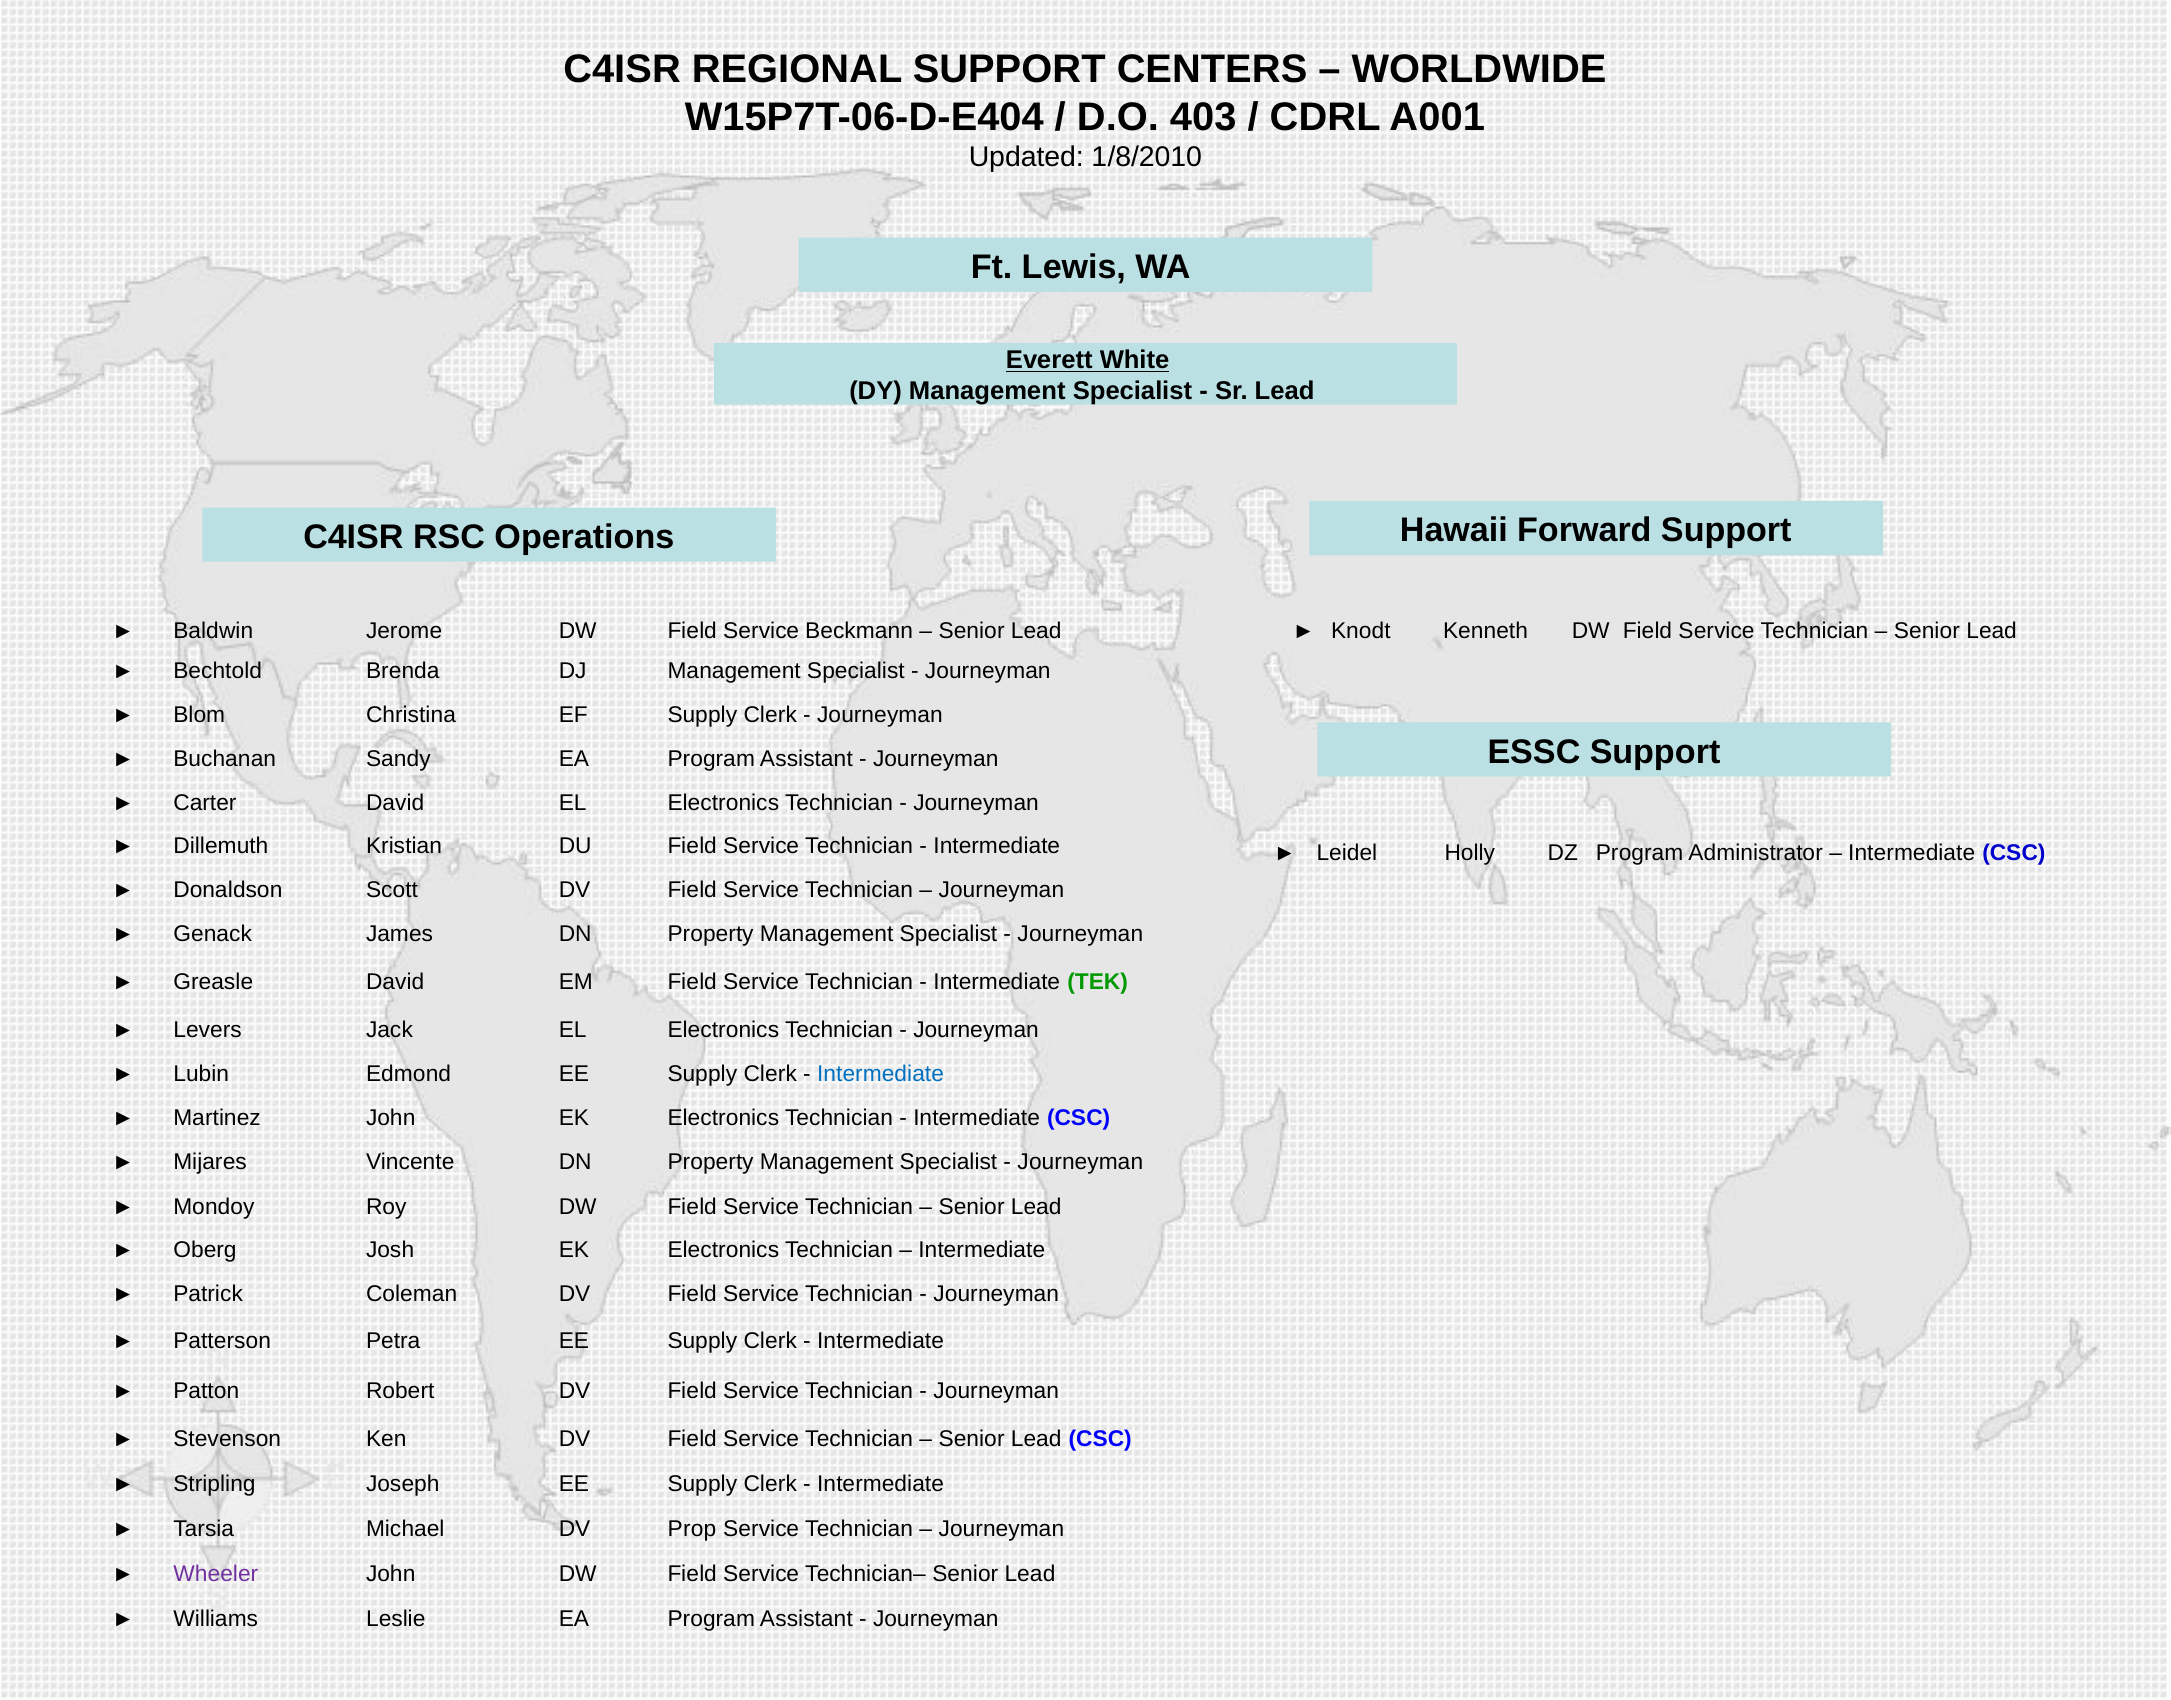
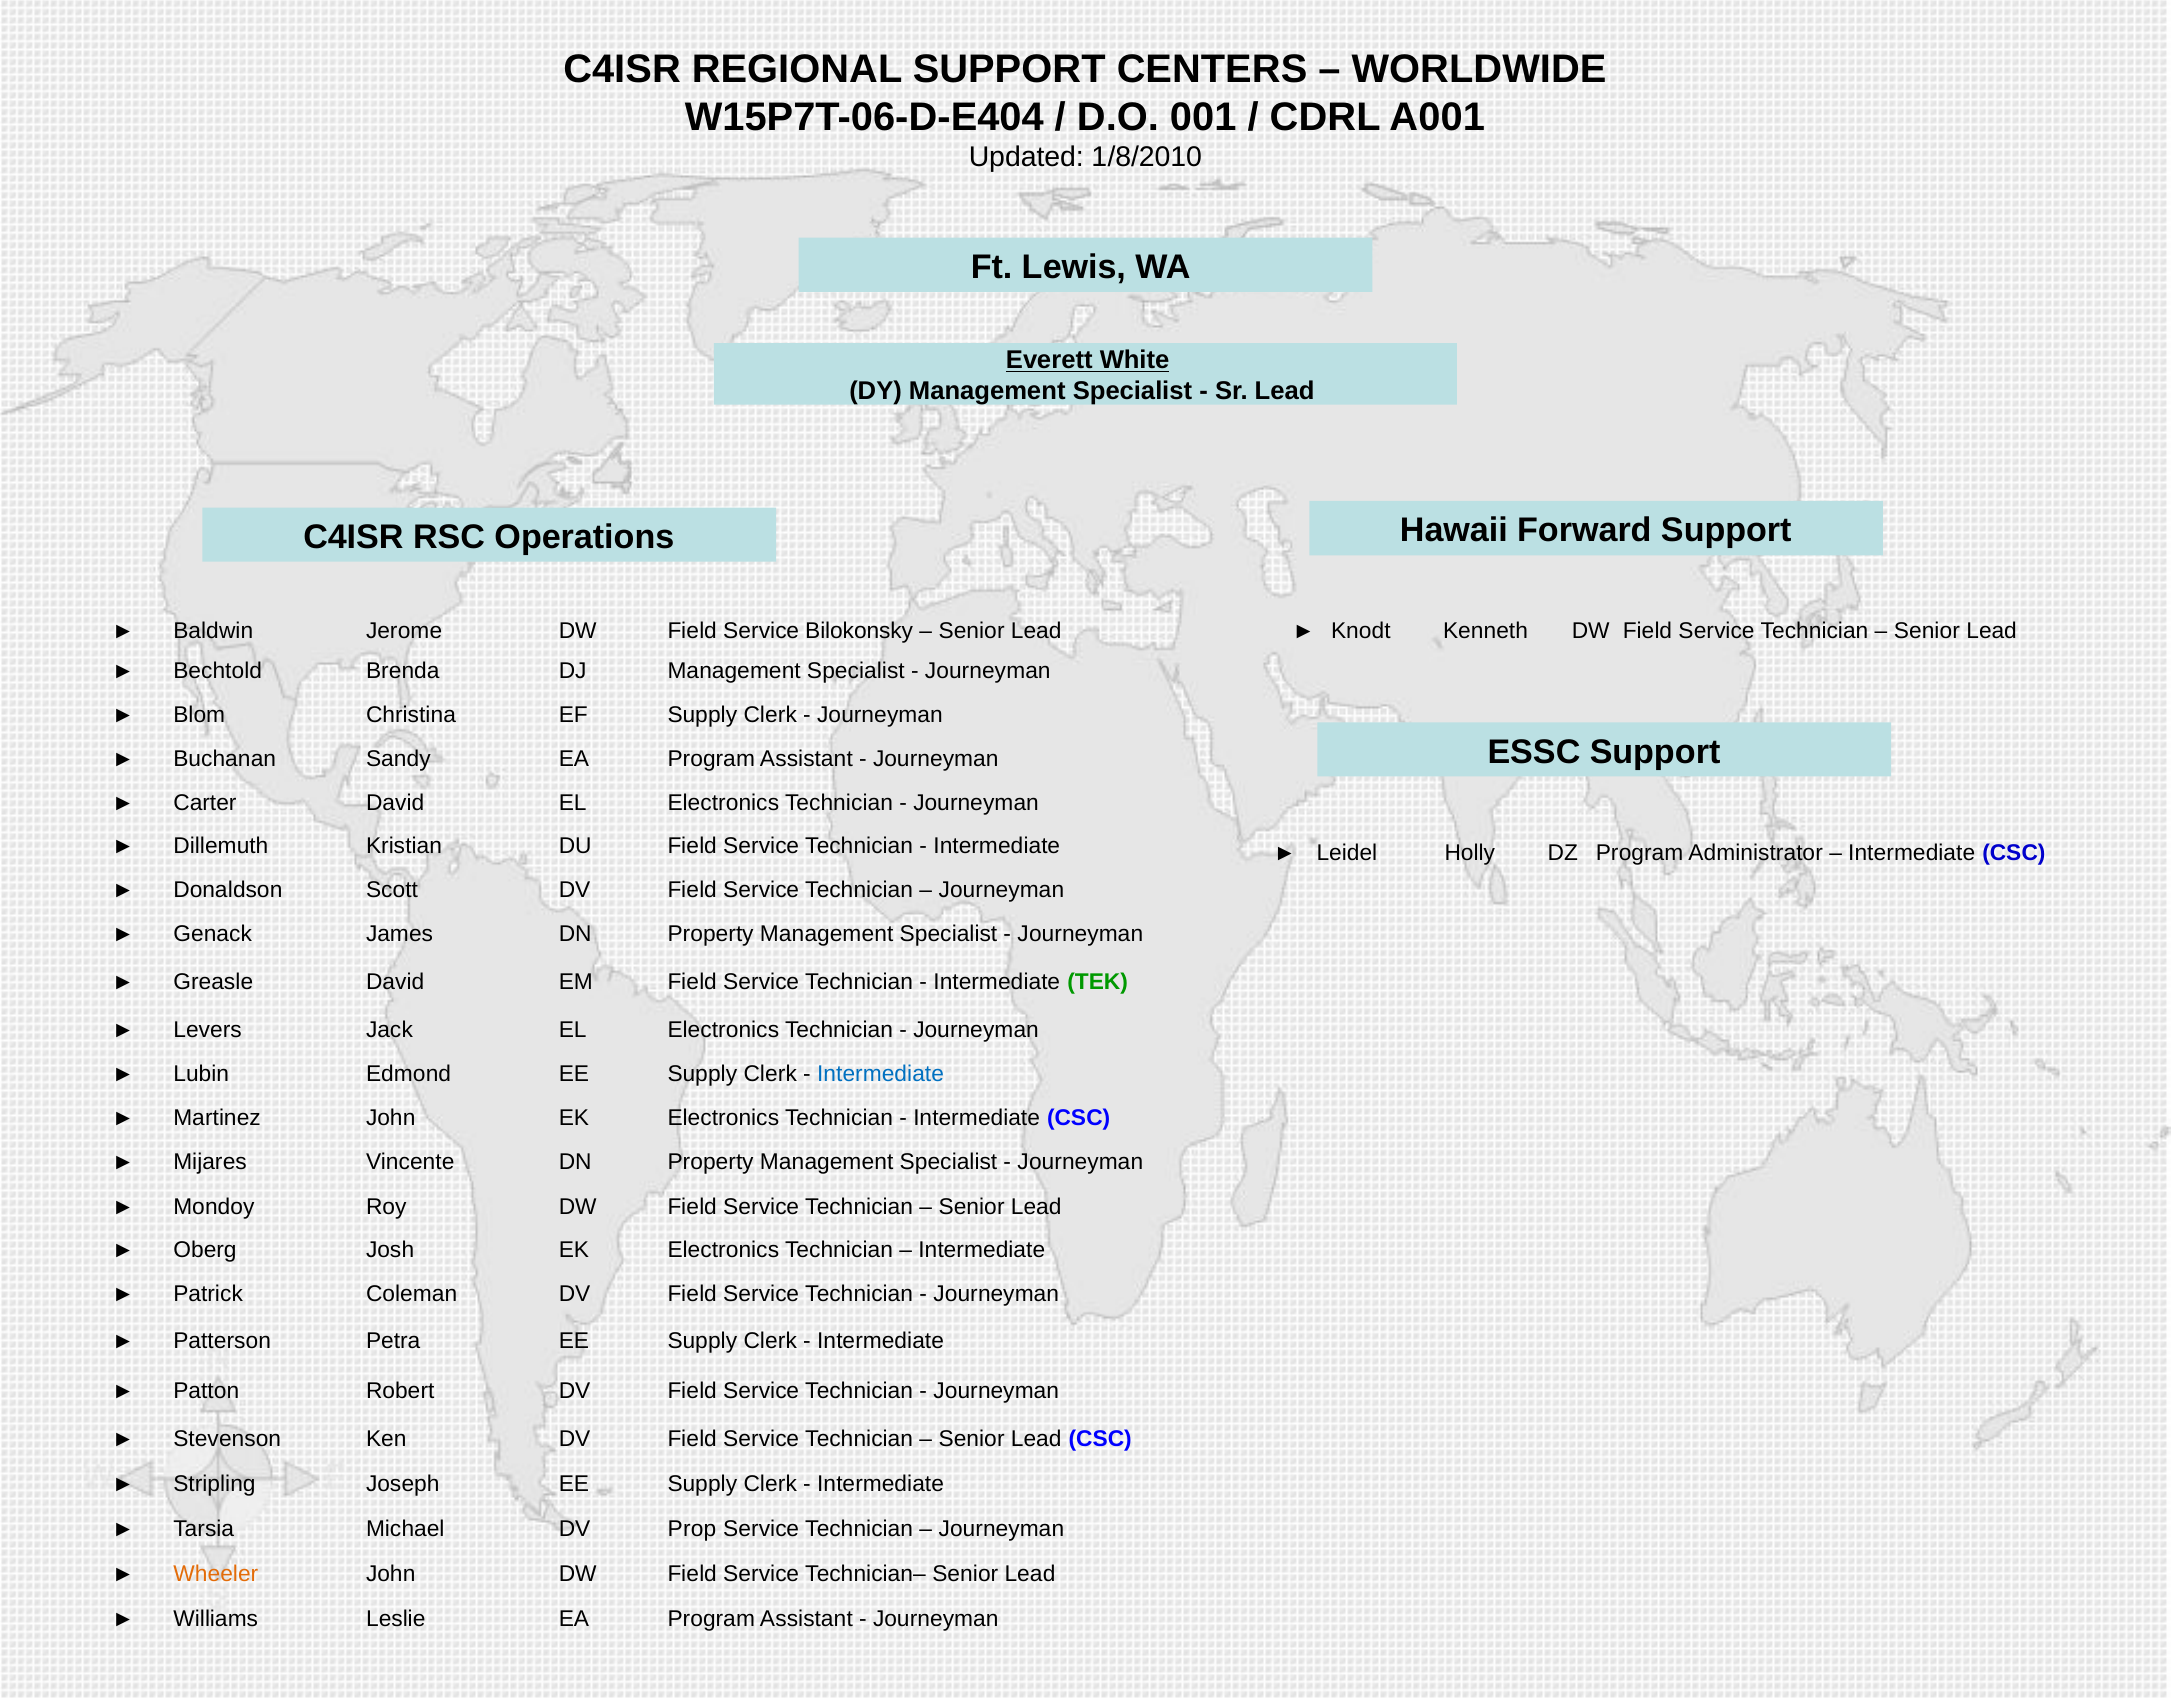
403: 403 -> 001 (1203, 117)
Beckmann: Beckmann -> Bilokonsky (859, 631)
Wheeler colour: purple -> orange (216, 1574)
